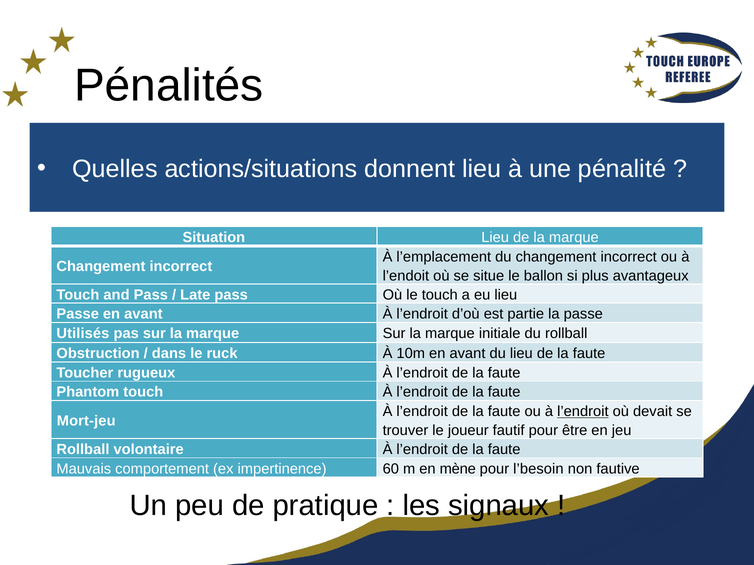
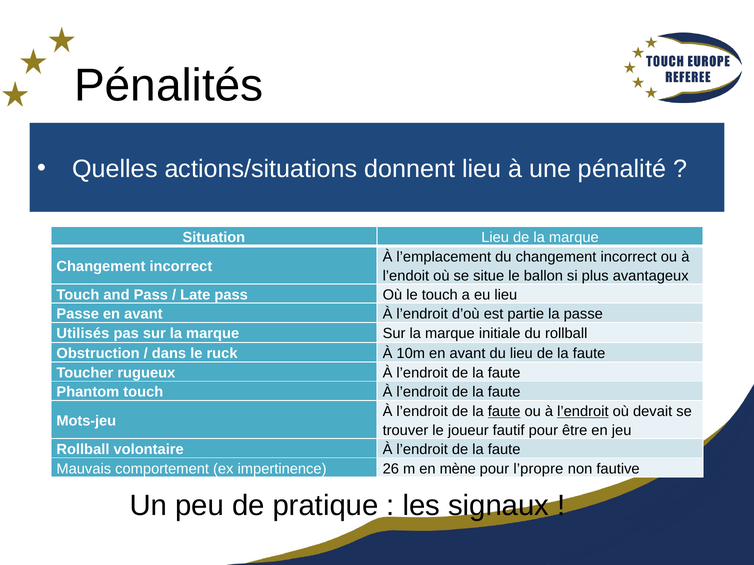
faute underline: none -> present (504, 412)
Mort-jeu: Mort-jeu -> Mots-jeu (86, 421)
60: 60 -> 26 (391, 469)
l’besoin: l’besoin -> l’propre (538, 469)
